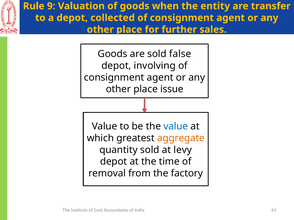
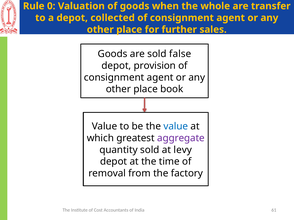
9: 9 -> 0 (51, 6)
entity: entity -> whole (215, 6)
involving: involving -> provision (155, 66)
issue: issue -> book (172, 89)
aggregate colour: orange -> purple (181, 138)
